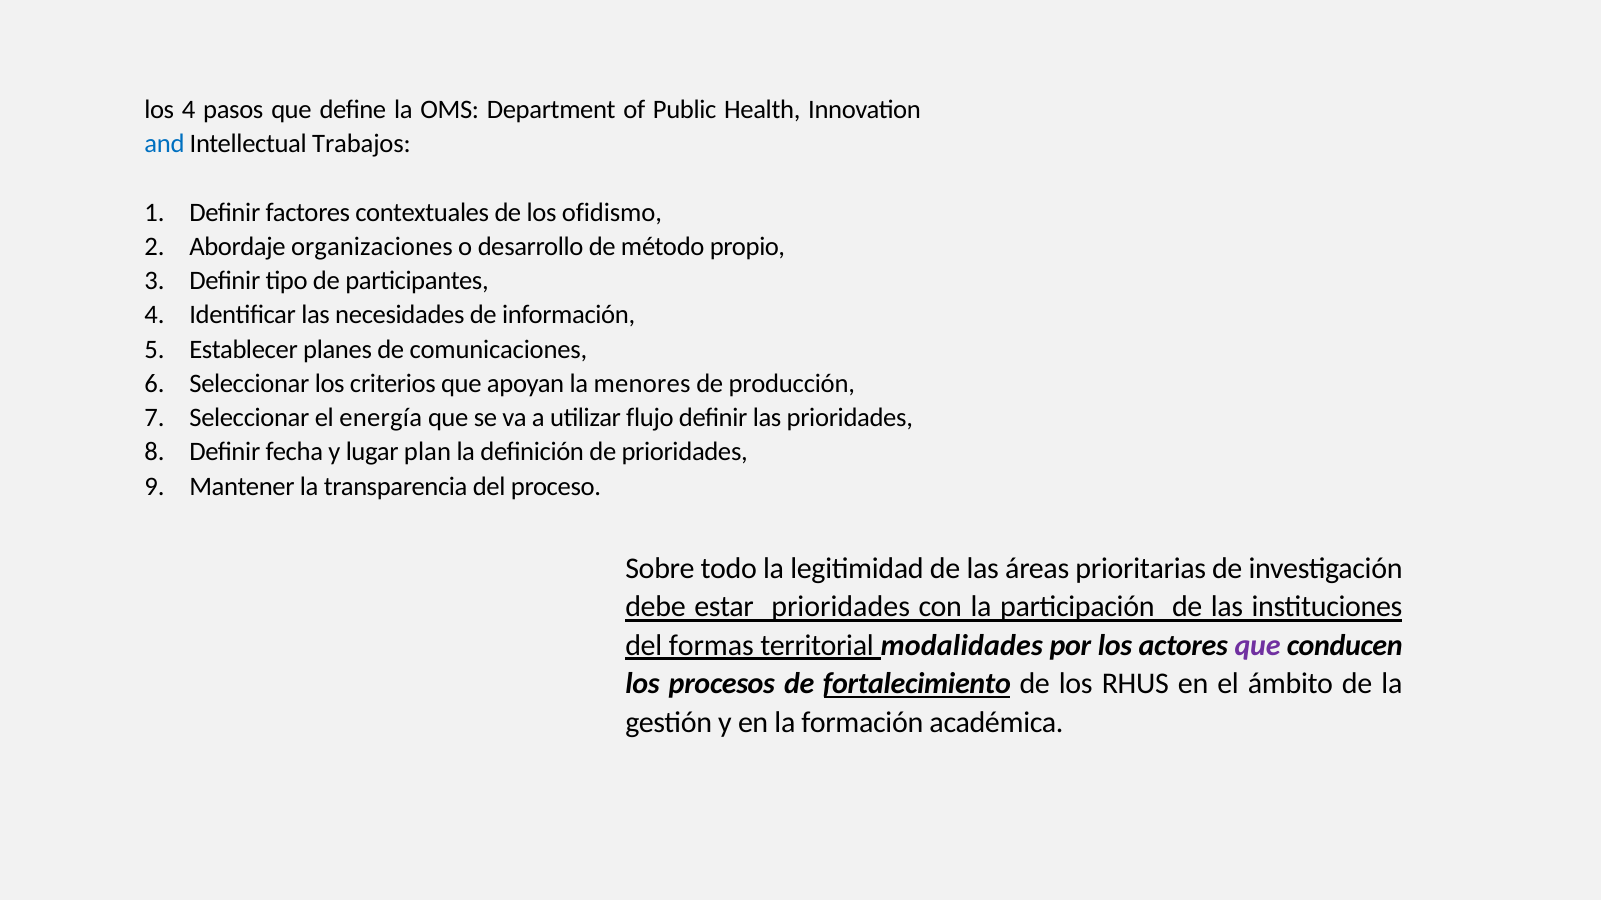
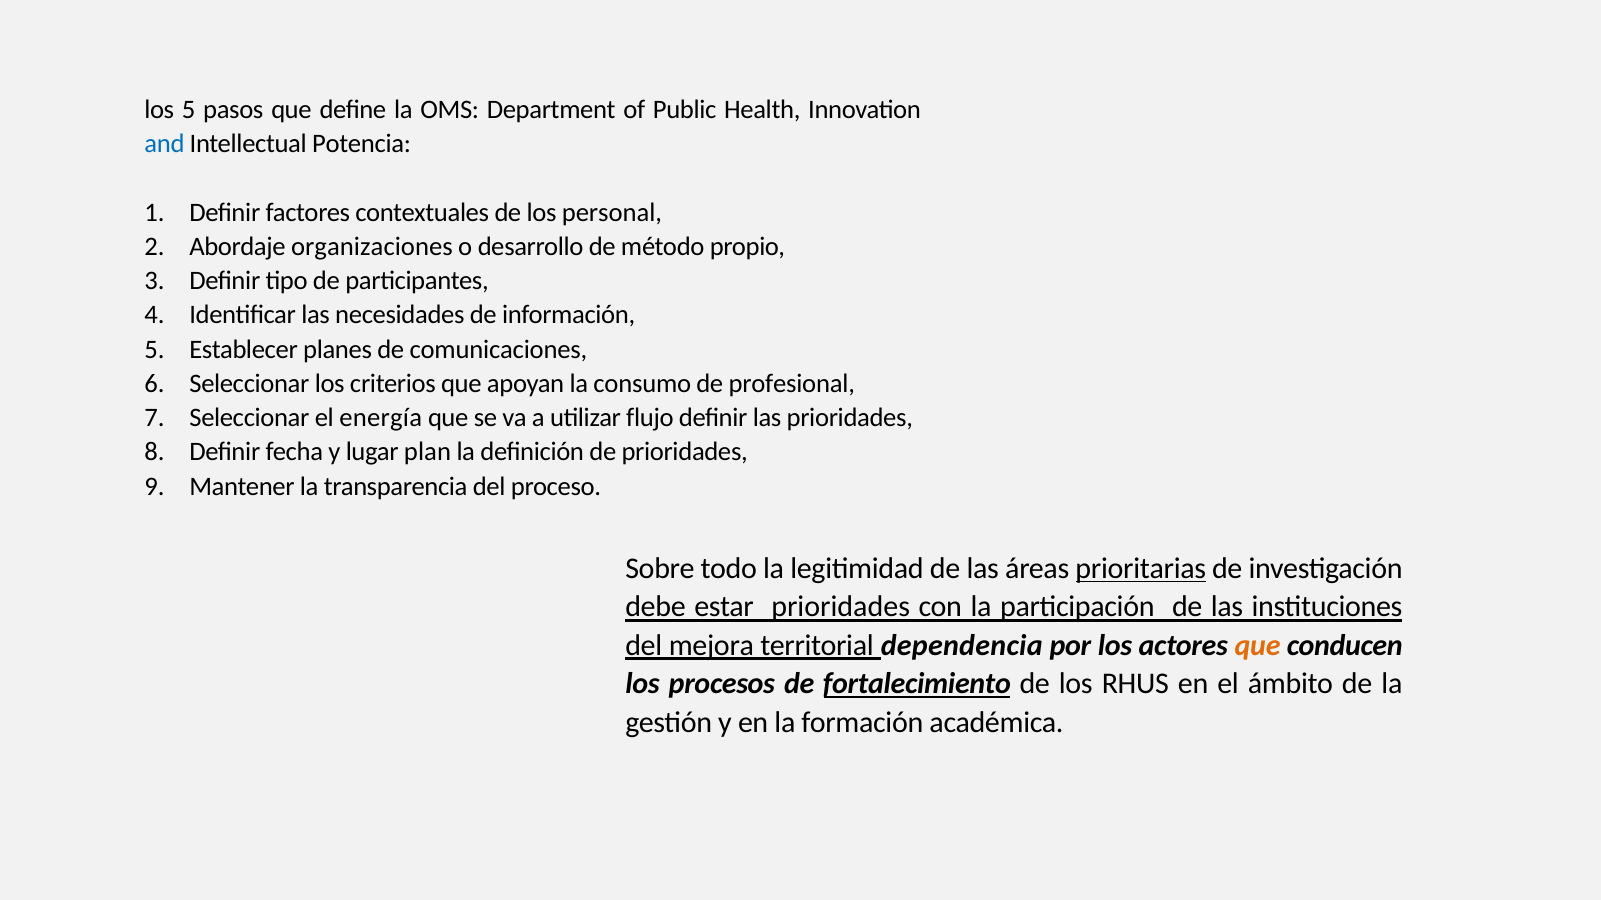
los 4: 4 -> 5 (189, 110)
Trabajos: Trabajos -> Potencia (362, 144)
ofidismo: ofidismo -> personal (612, 213)
menores: menores -> consumo (642, 384)
producción: producción -> profesional (792, 384)
prioritarias underline: none -> present (1141, 569)
formas: formas -> mejora (711, 646)
modalidades: modalidades -> dependencia (962, 646)
que colour: purple -> orange (1258, 646)
